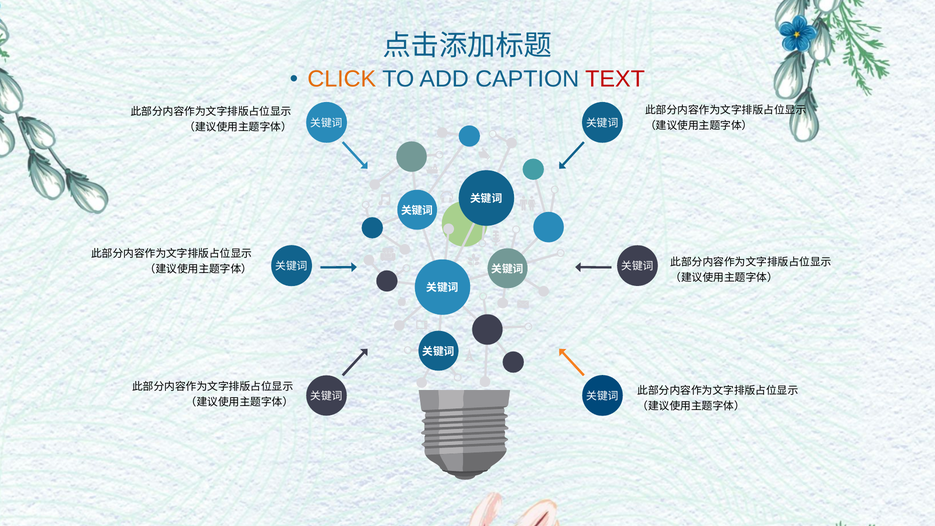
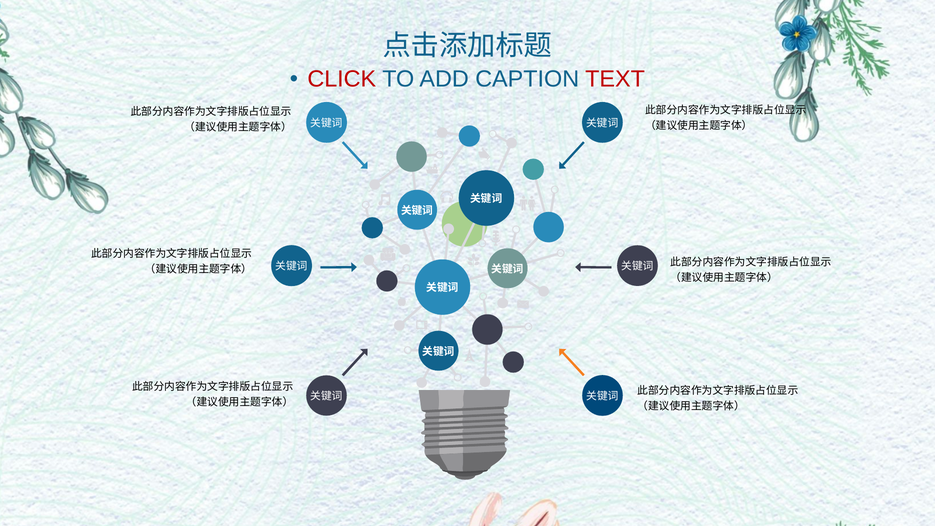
CLICK colour: orange -> red (342, 79)
